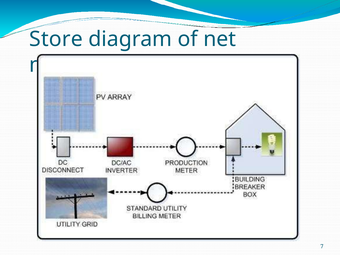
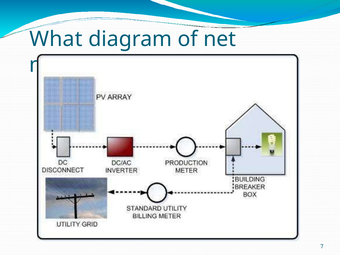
Store: Store -> What (56, 39)
